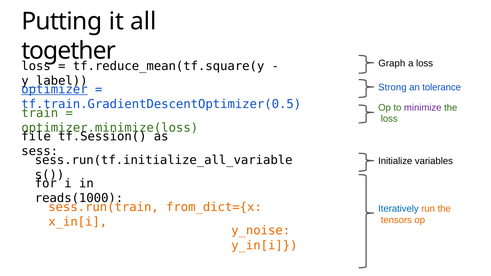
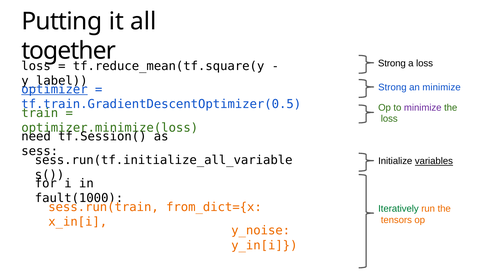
Graph: Graph -> Strong (392, 63)
an tolerance: tolerance -> minimize (442, 87)
file: file -> need (36, 137)
variables underline: none -> present (434, 161)
reads(1000: reads(1000 -> fault(1000 (79, 198)
Iteratively colour: blue -> green (398, 209)
